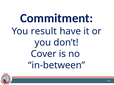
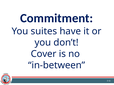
result: result -> suites (44, 31)
